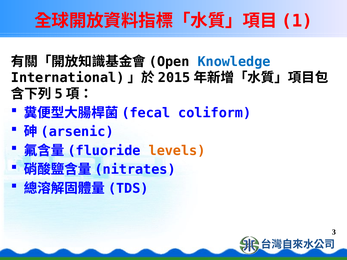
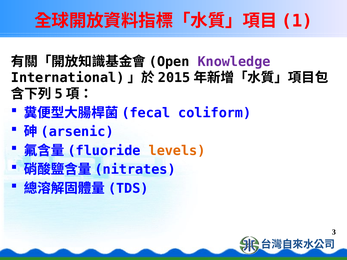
Knowledge colour: blue -> purple (234, 62)
